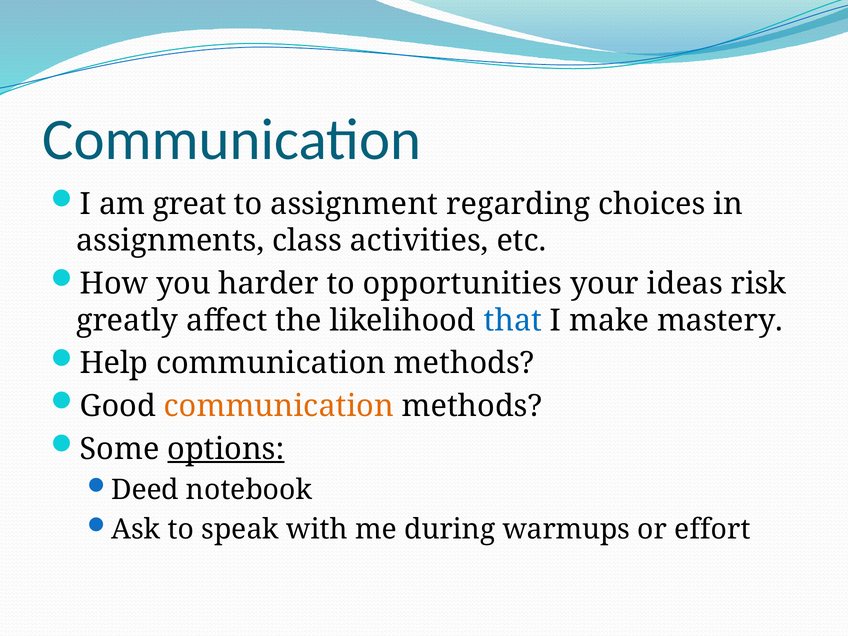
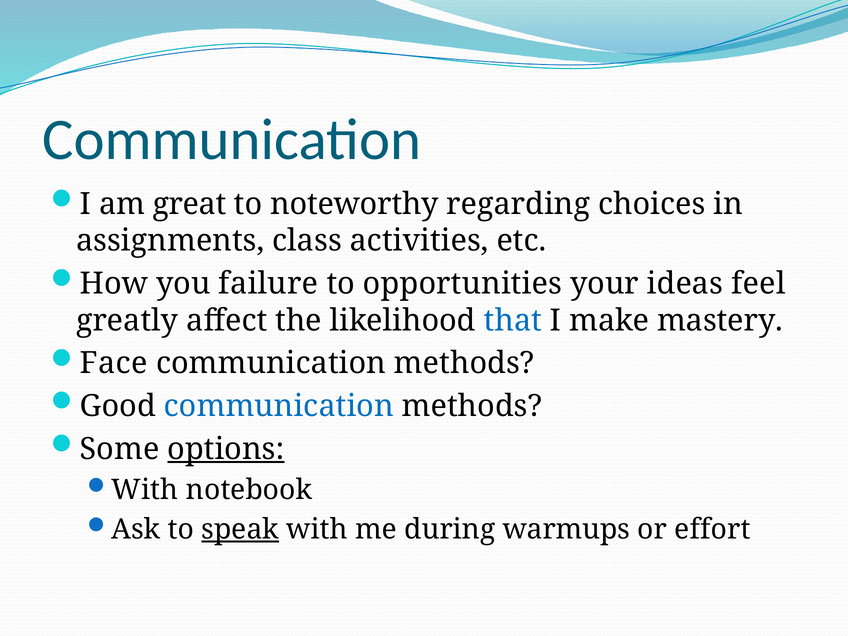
assignment: assignment -> noteworthy (354, 204)
harder: harder -> failure (268, 284)
risk: risk -> feel (758, 284)
Help: Help -> Face (114, 363)
communication colour: orange -> blue (279, 406)
Deed: Deed -> With (145, 490)
speak underline: none -> present (240, 529)
